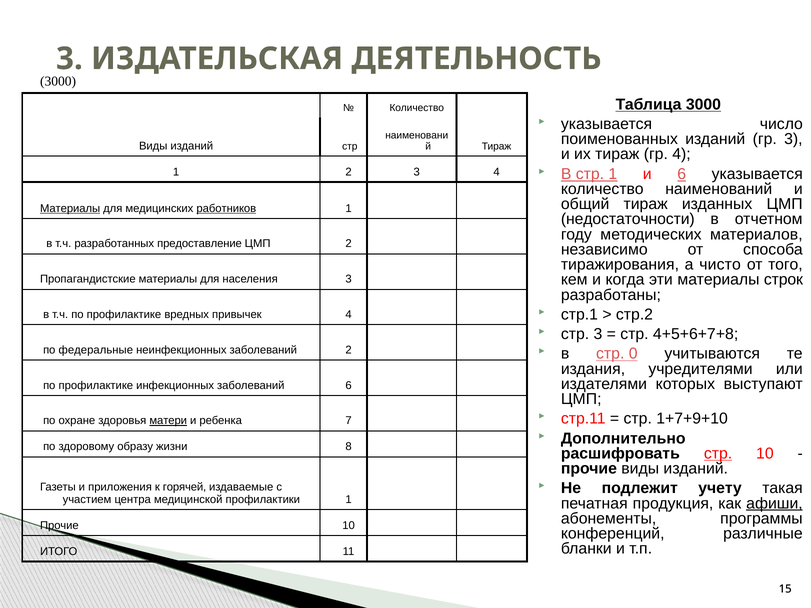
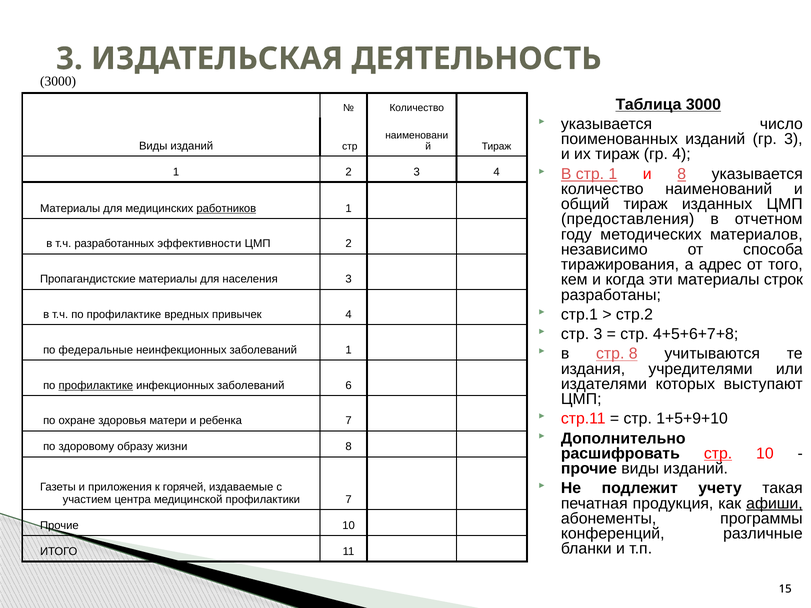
и 6: 6 -> 8 (682, 174)
Материалы underline: present -> none (70, 208)
недостаточности: недостаточности -> предоставления (628, 219)
предоставление: предоставление -> эффективности (199, 244)
чисто: чисто -> адрес (720, 265)
заболеваний 2: 2 -> 1 (349, 350)
стр 0: 0 -> 8 (633, 354)
профилактике underline: none -> present (96, 385)
1+7+9+10: 1+7+9+10 -> 1+5+9+10 (692, 419)
матери underline: present -> none (168, 421)
профилактики 1: 1 -> 7 (349, 500)
